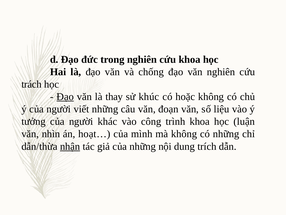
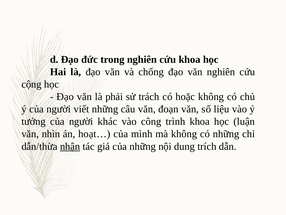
trách: trách -> cộng (31, 84)
Đạo underline: present -> none (65, 97)
thay: thay -> phải (114, 97)
khúc: khúc -> trách (149, 97)
